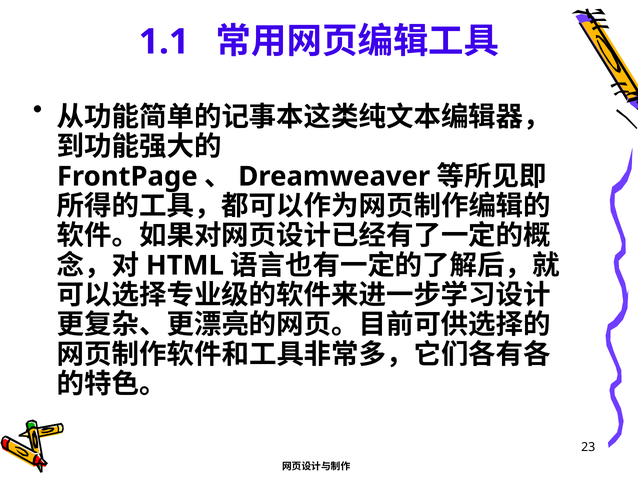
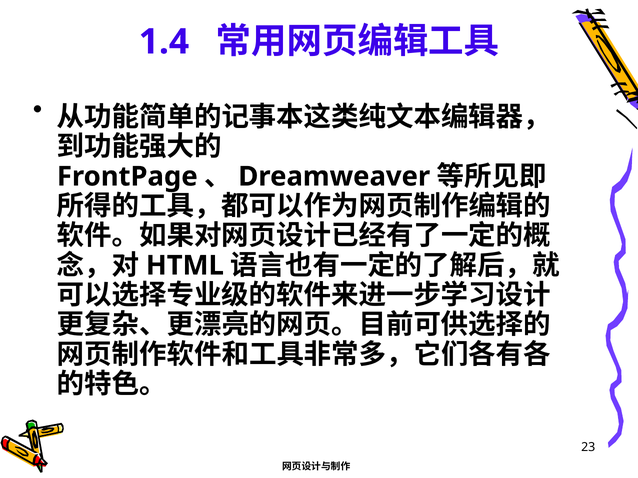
1.1: 1.1 -> 1.4 (164, 42)
